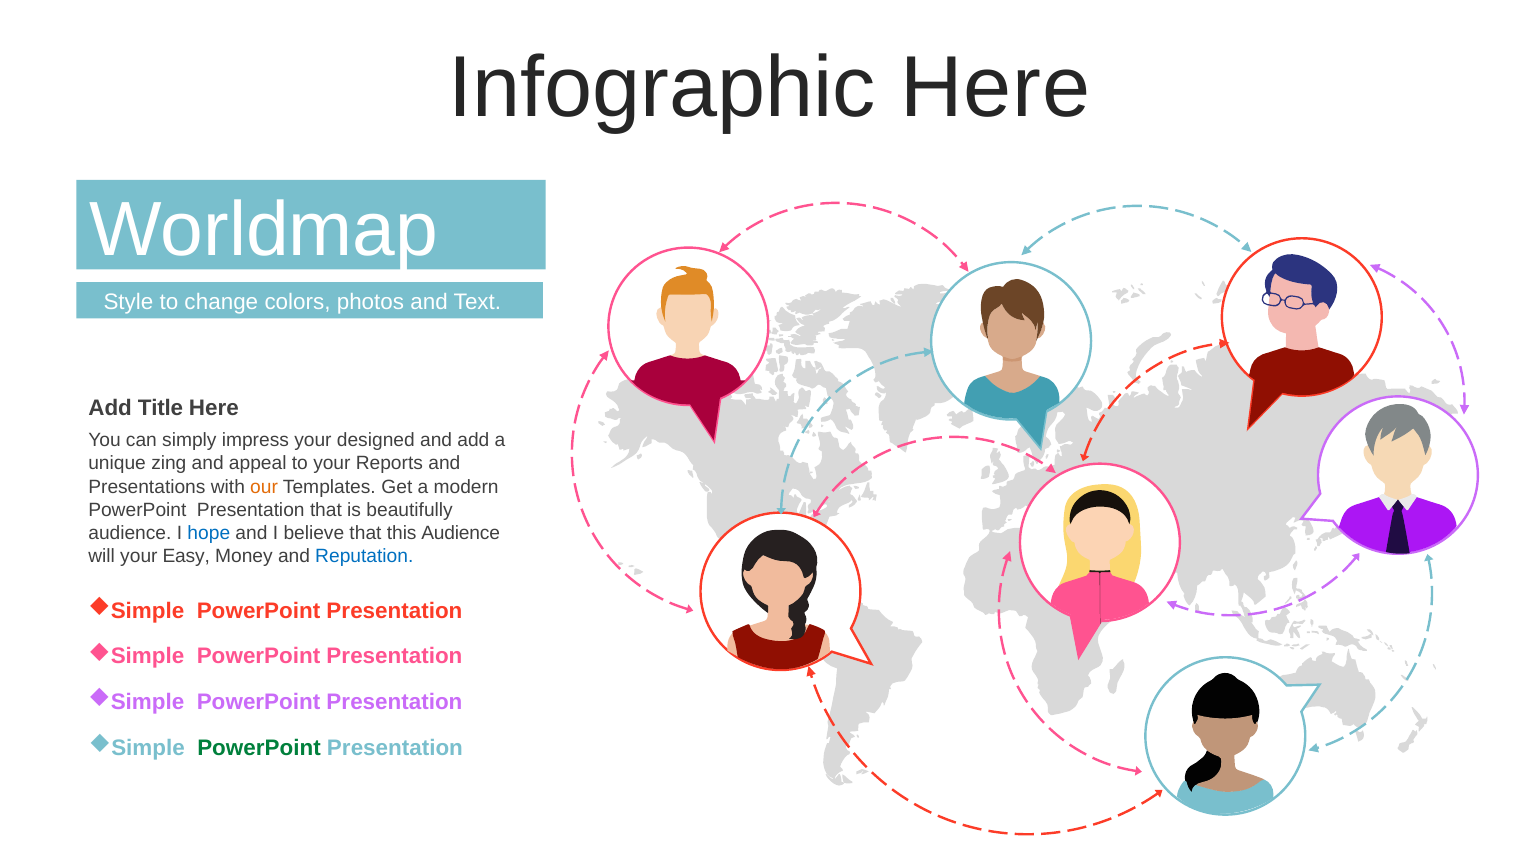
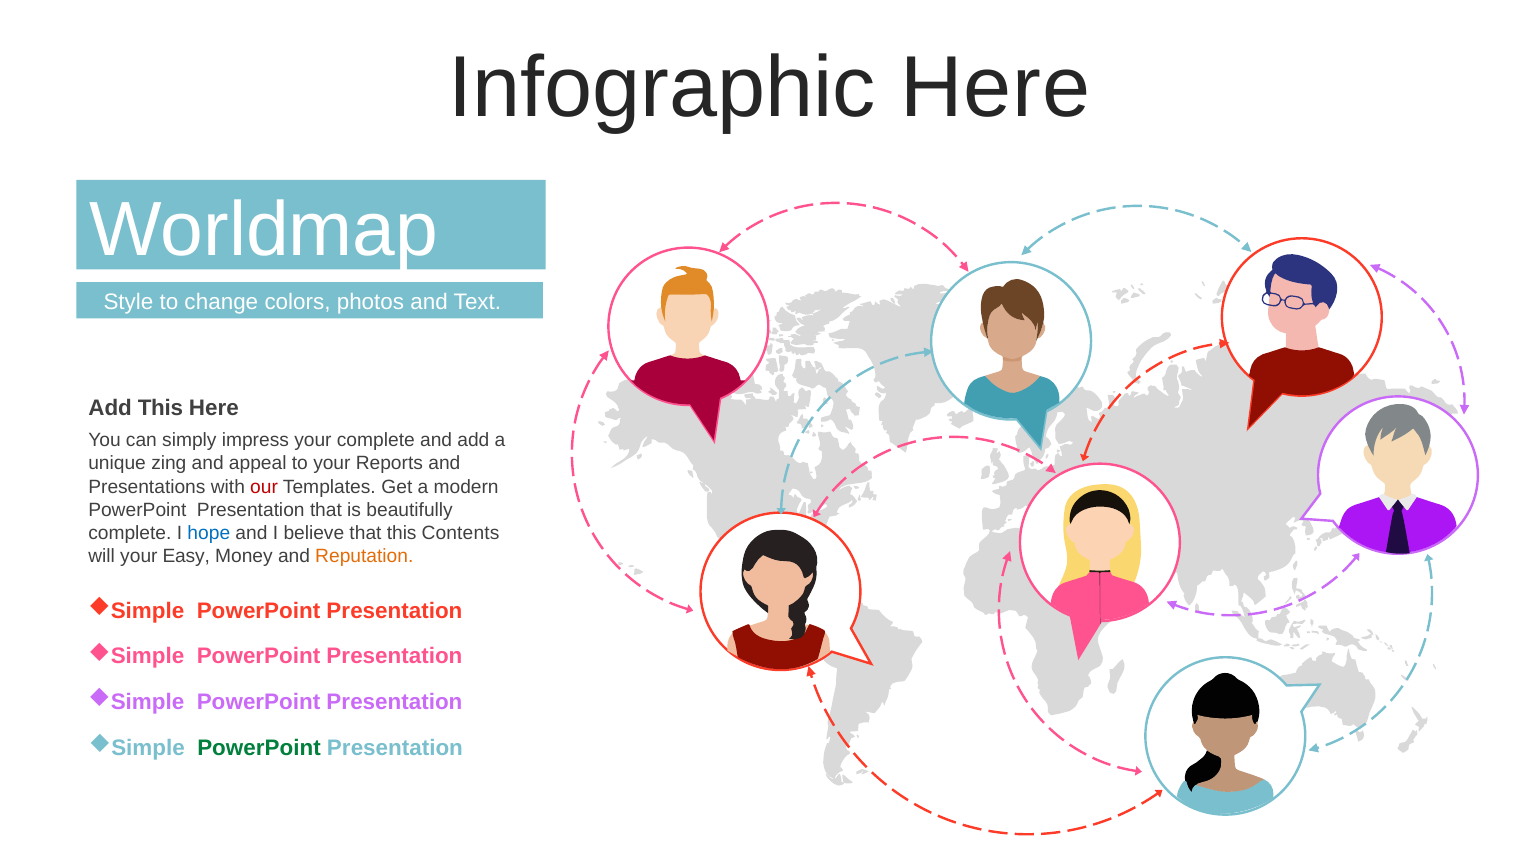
Add Title: Title -> This (160, 408)
your designed: designed -> complete (376, 440)
our colour: orange -> red (264, 486)
audience: audience -> complete (130, 533)
this Audience: Audience -> Contents (460, 533)
Reputation colour: blue -> orange (364, 556)
